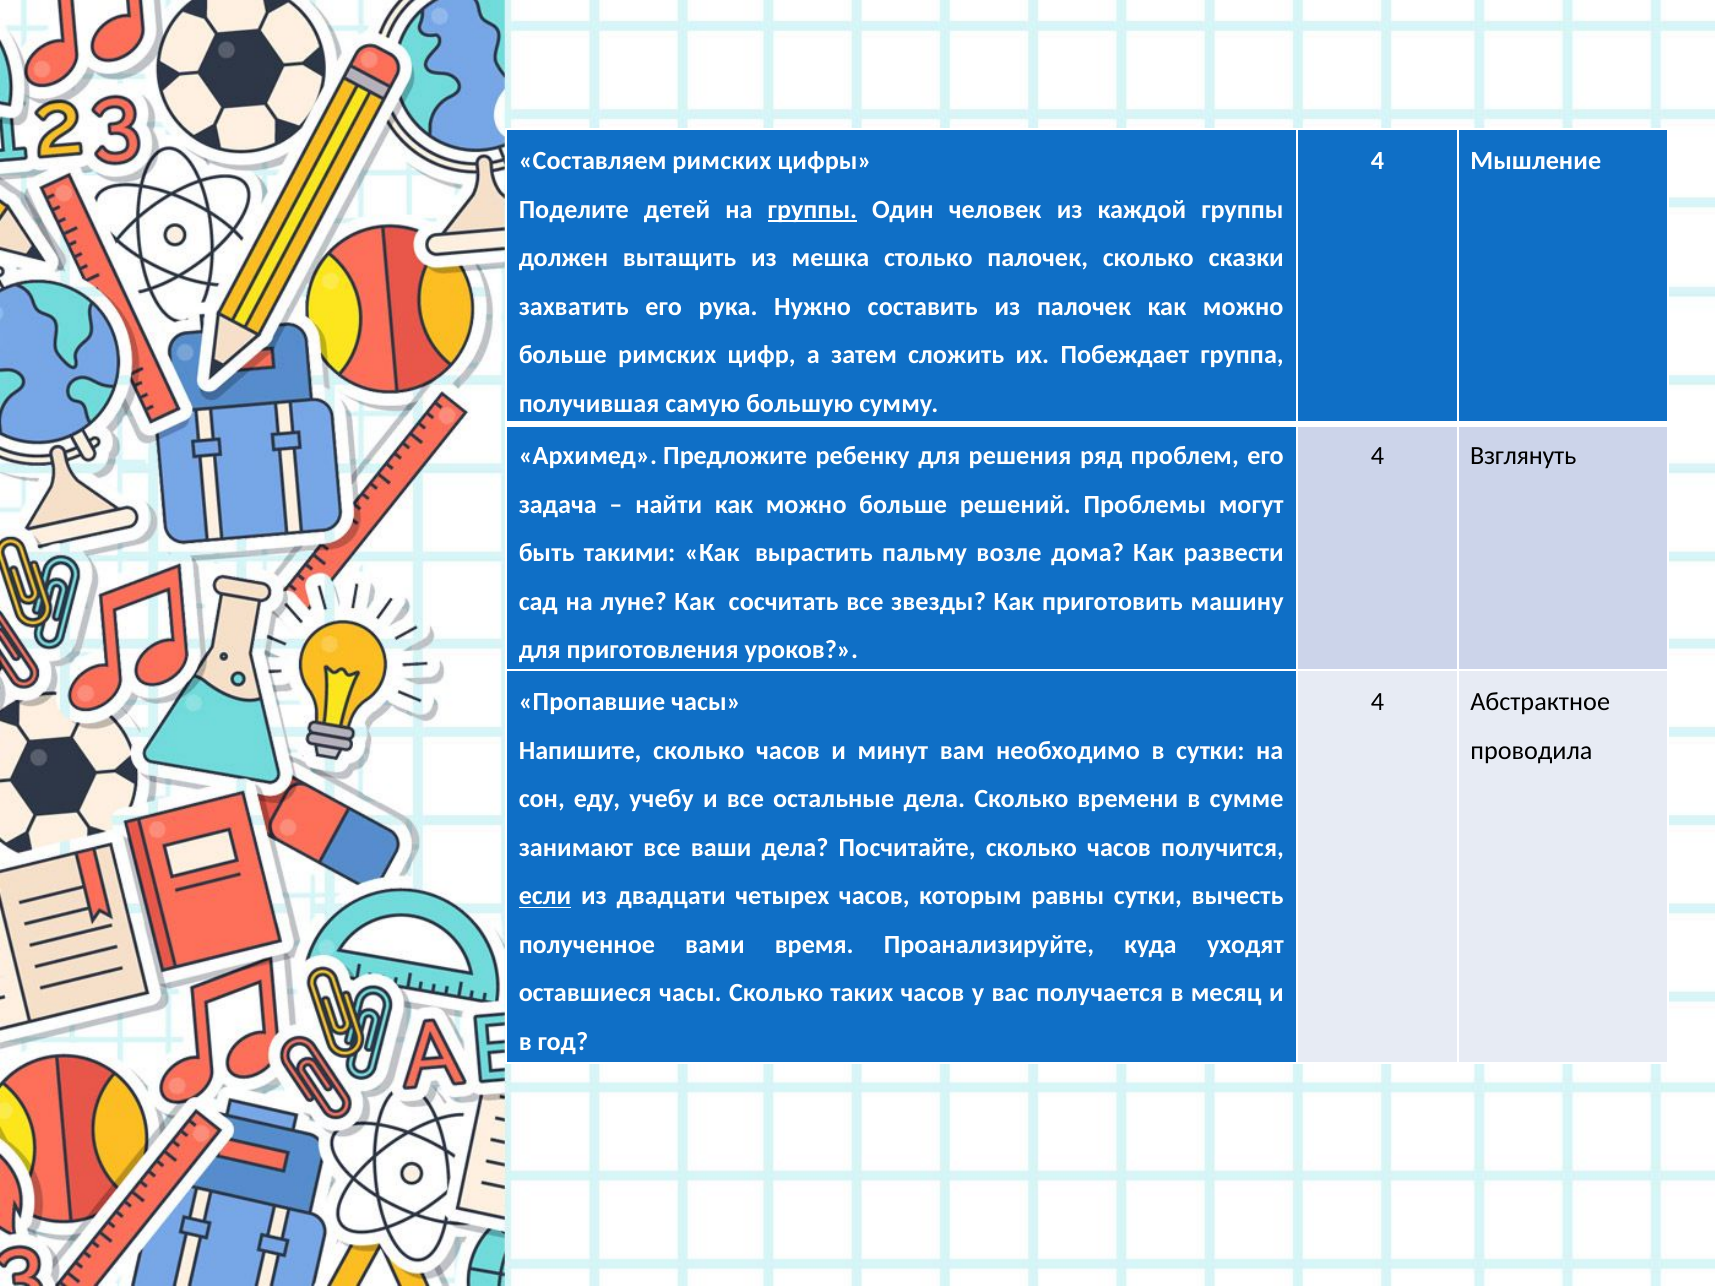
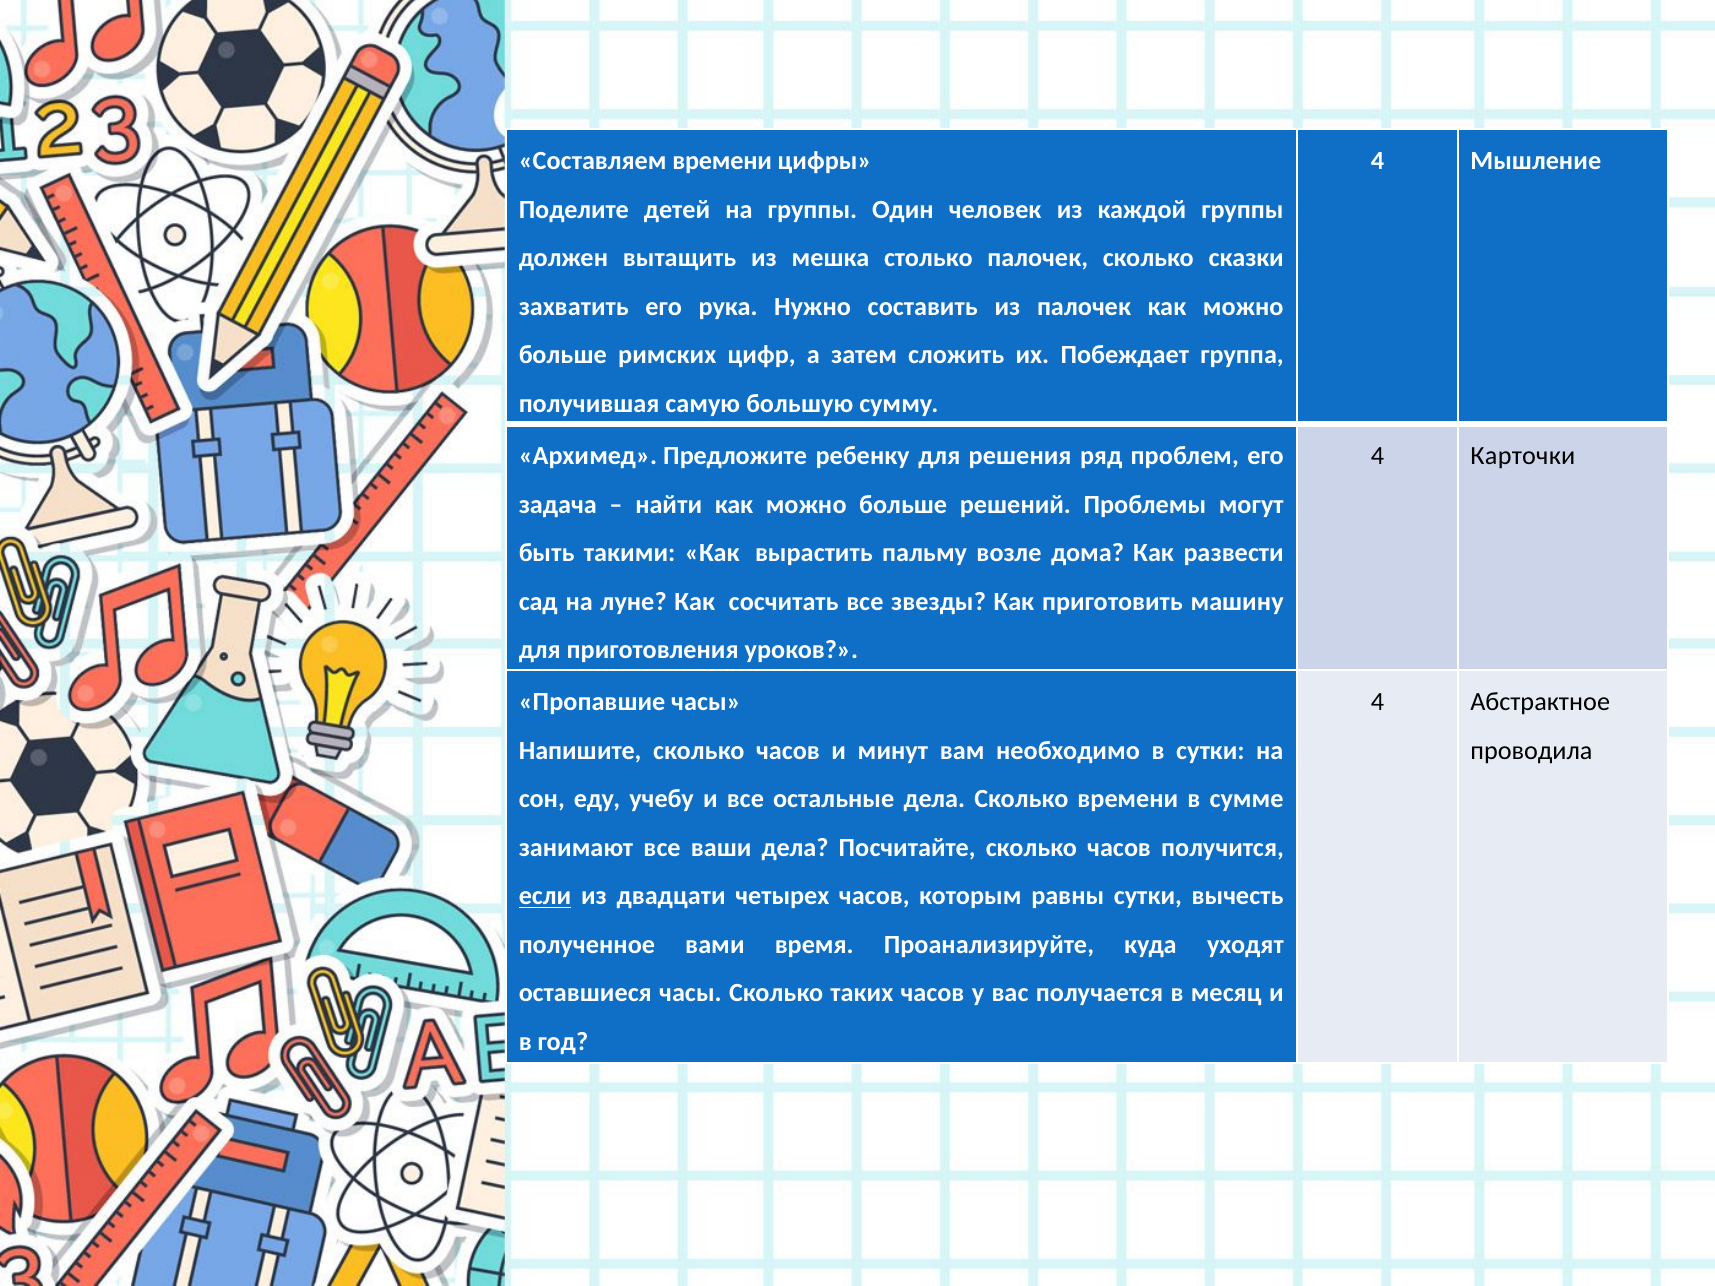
Составляем римских: римских -> времени (722, 161)
группы underline: present -> none (812, 210)
Взглянуть: Взглянуть -> Карточки (1523, 456)
